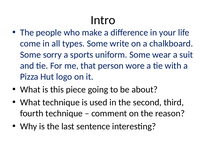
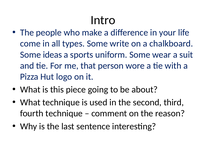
sorry: sorry -> ideas (52, 54)
